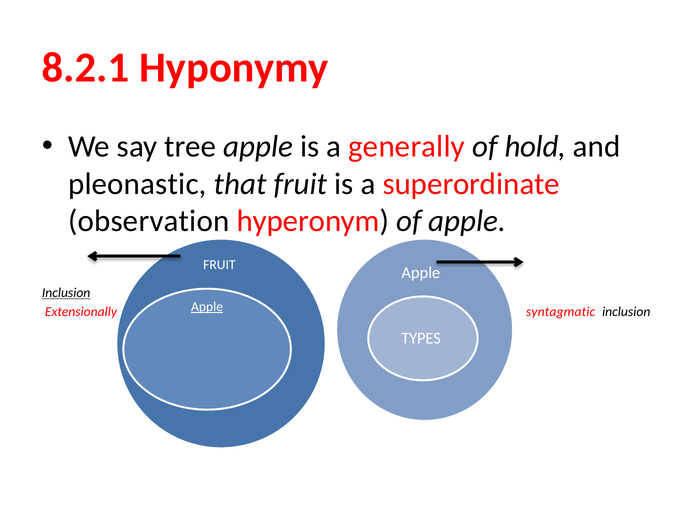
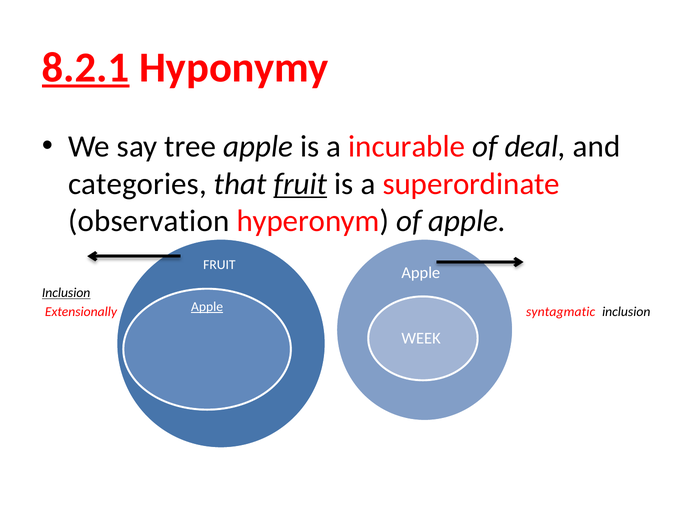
8.2.1 underline: none -> present (86, 68)
generally: generally -> incurable (407, 146)
hold: hold -> deal (535, 146)
pleonastic: pleonastic -> categories (137, 184)
fruit underline: none -> present (300, 184)
TYPES: TYPES -> WEEK (421, 338)
